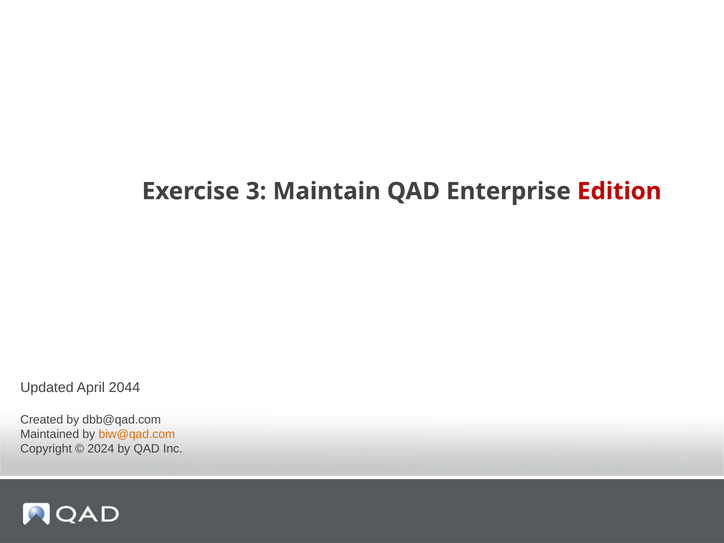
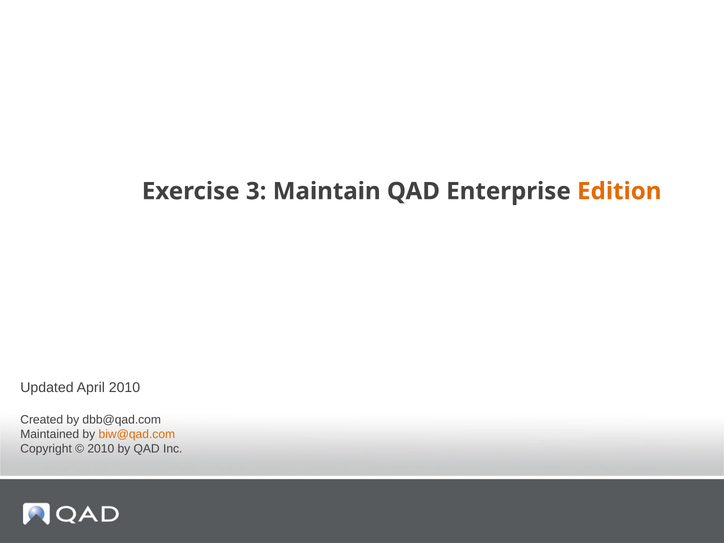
Edition colour: red -> orange (619, 191)
April 2044: 2044 -> 2010 (124, 388)
2024: 2024 -> 2010 (101, 449)
